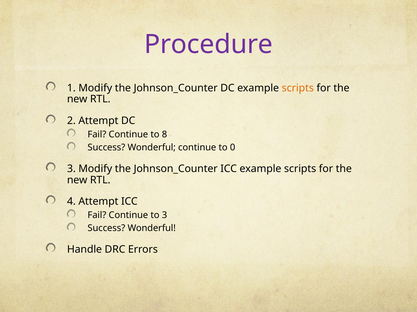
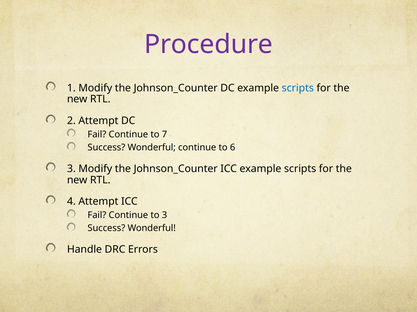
scripts colour: orange -> blue (298, 88)
8: 8 -> 7 (164, 135)
0: 0 -> 6 (233, 148)
